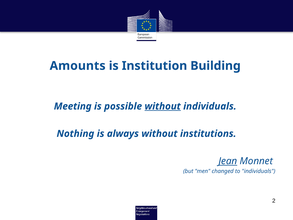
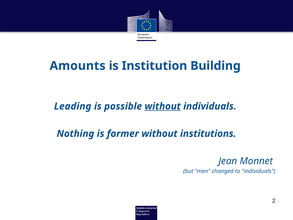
Meeting: Meeting -> Leading (73, 106)
always: always -> former (123, 134)
Jean underline: present -> none (228, 161)
